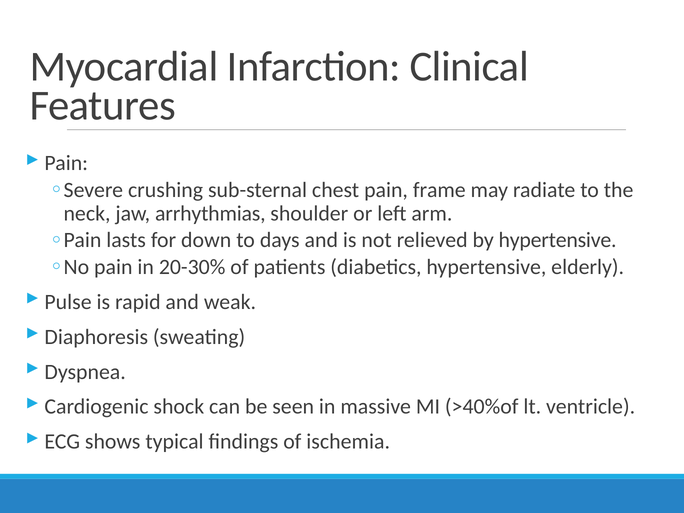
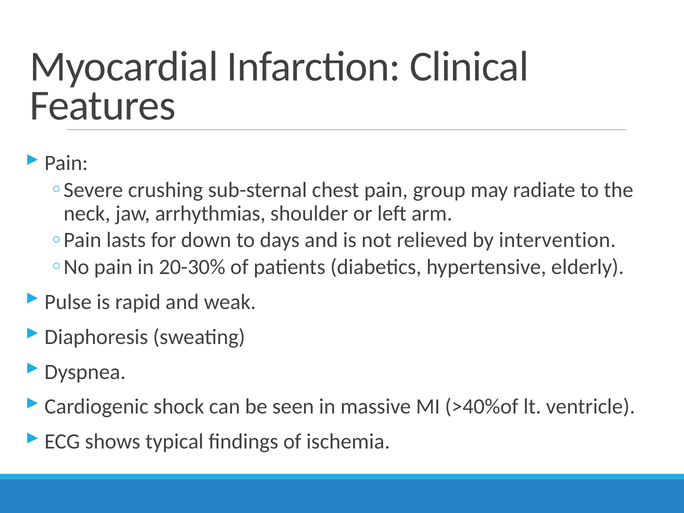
frame: frame -> group (439, 190)
by hypertensive: hypertensive -> intervention (557, 240)
